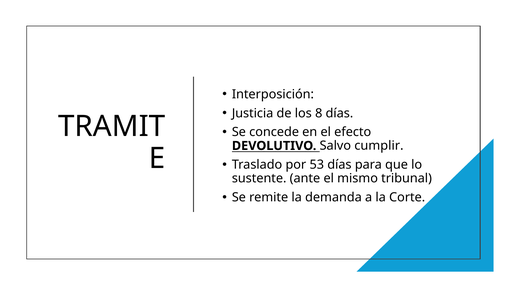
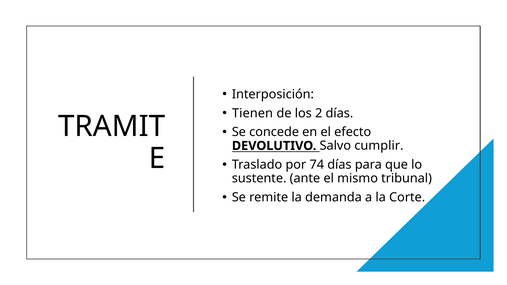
Justicia: Justicia -> Tienen (253, 113)
8: 8 -> 2 (319, 113)
53: 53 -> 74 (317, 165)
